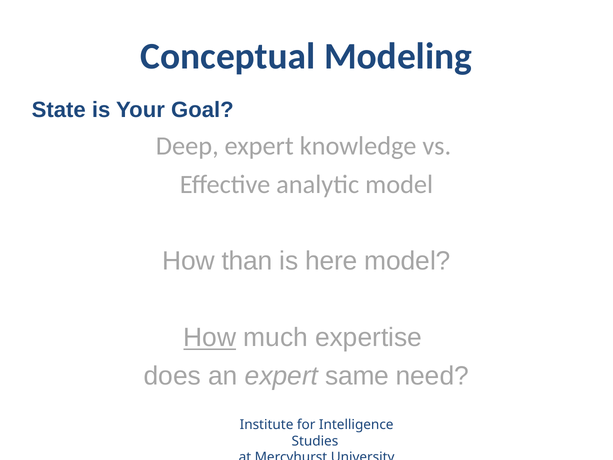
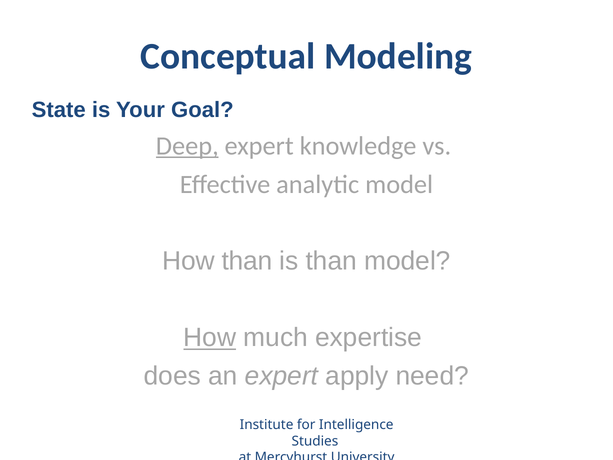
Deep underline: none -> present (187, 146)
is here: here -> than (331, 261)
same: same -> apply (357, 376)
